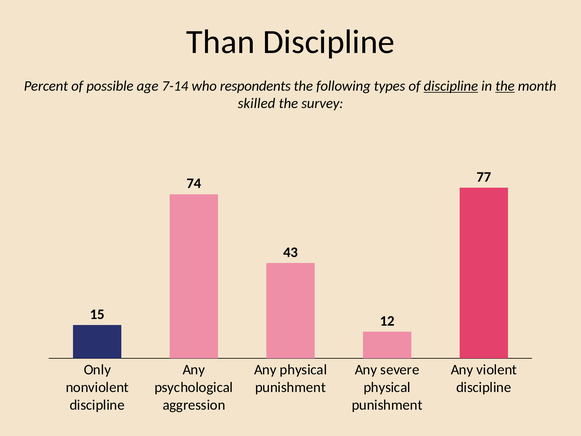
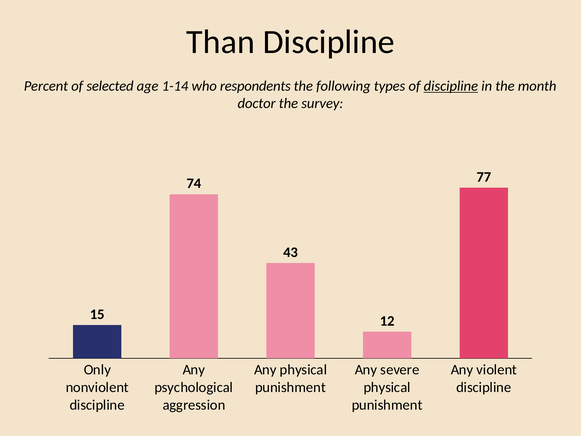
possible: possible -> selected (110, 86)
7-14: 7-14 -> 1-14 (175, 86)
the underline: present -> none (505, 86)
skilled: skilled -> doctor (257, 103)
